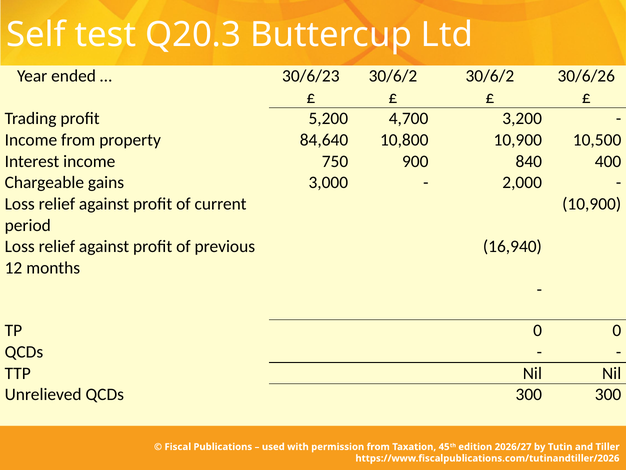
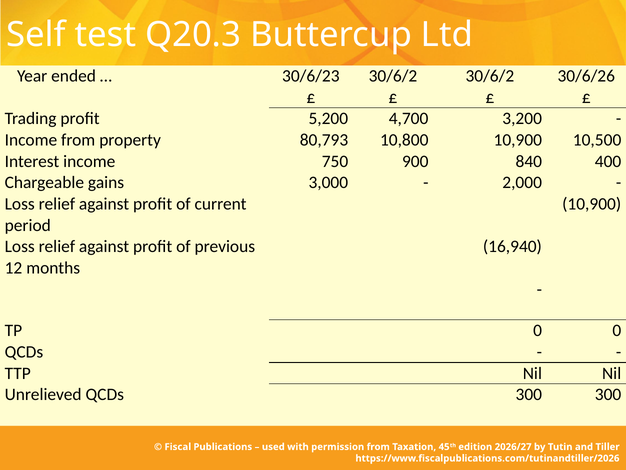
84,640: 84,640 -> 80,793 (324, 140)
